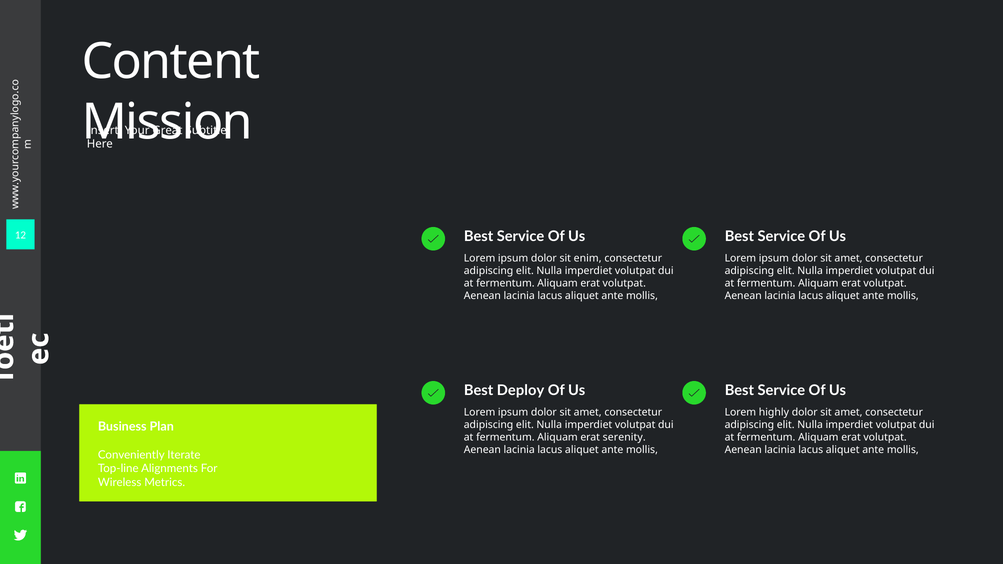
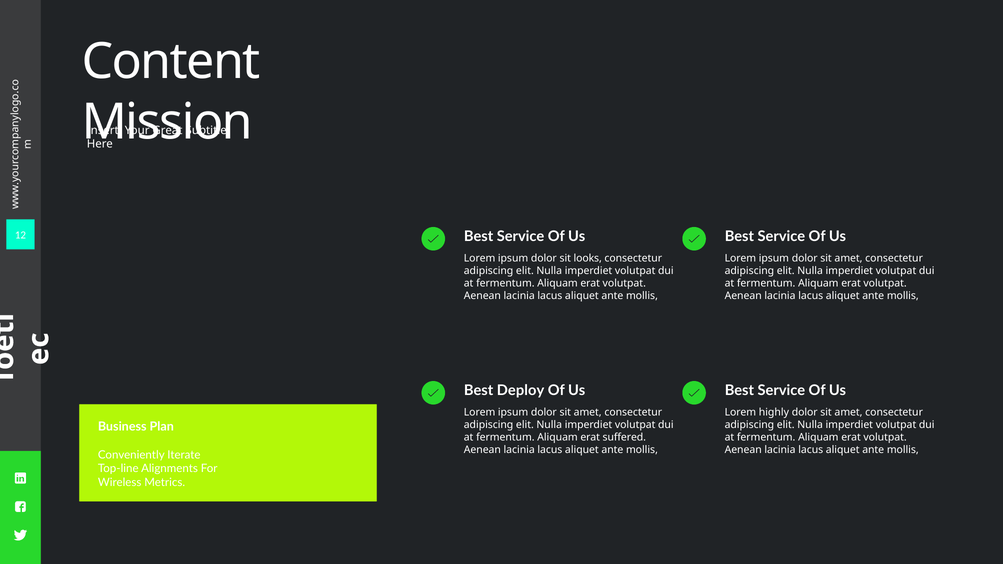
enim: enim -> looks (588, 258)
serenity: serenity -> suffered (624, 438)
